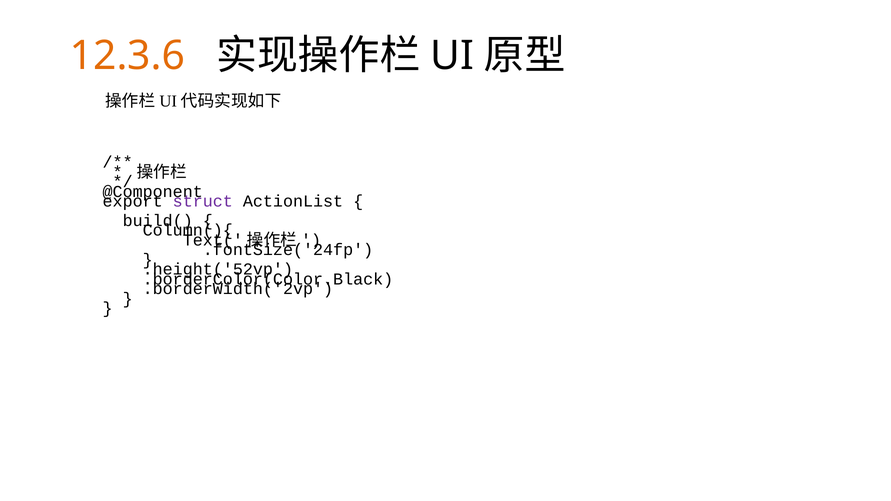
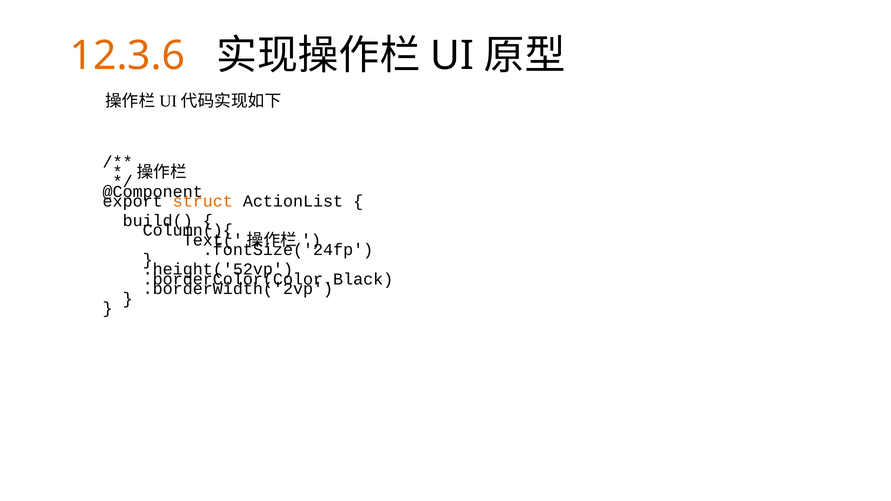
struct colour: purple -> orange (203, 201)
